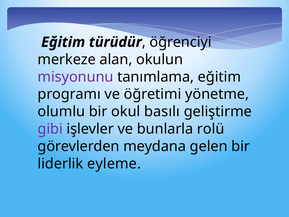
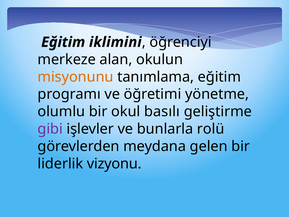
türüdür: türüdür -> iklimini (115, 42)
misyonunu colour: purple -> orange (76, 77)
eyleme: eyleme -> vizyonu (114, 163)
